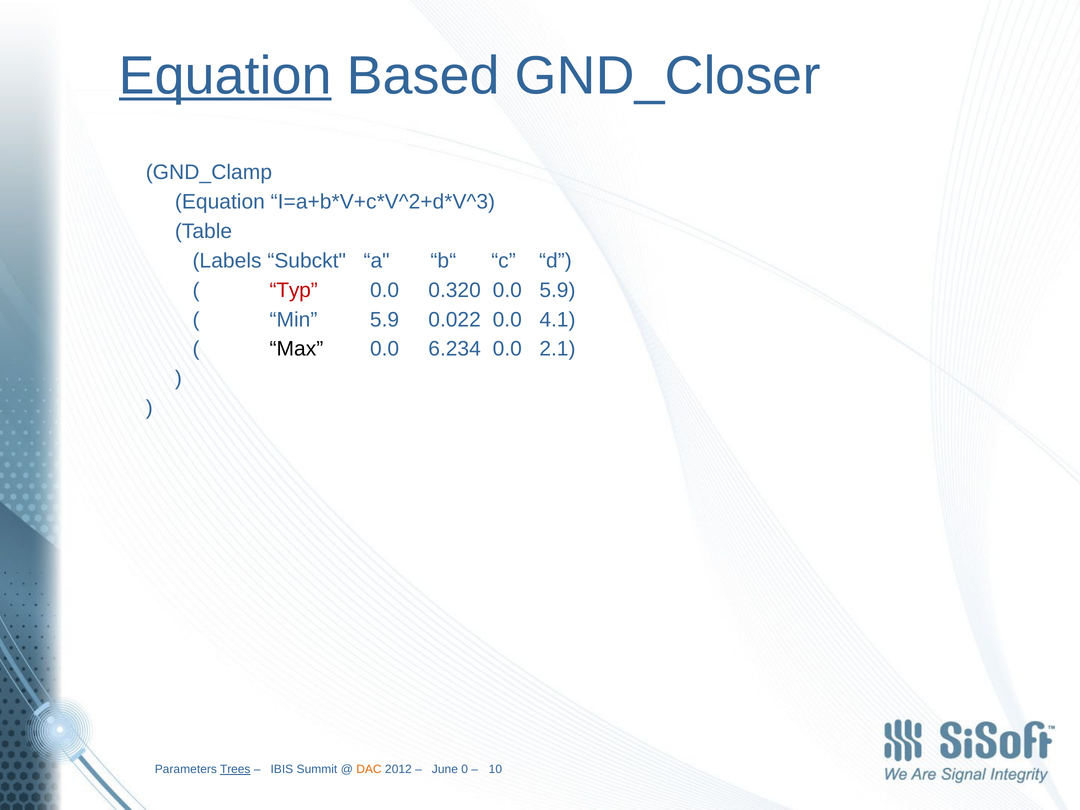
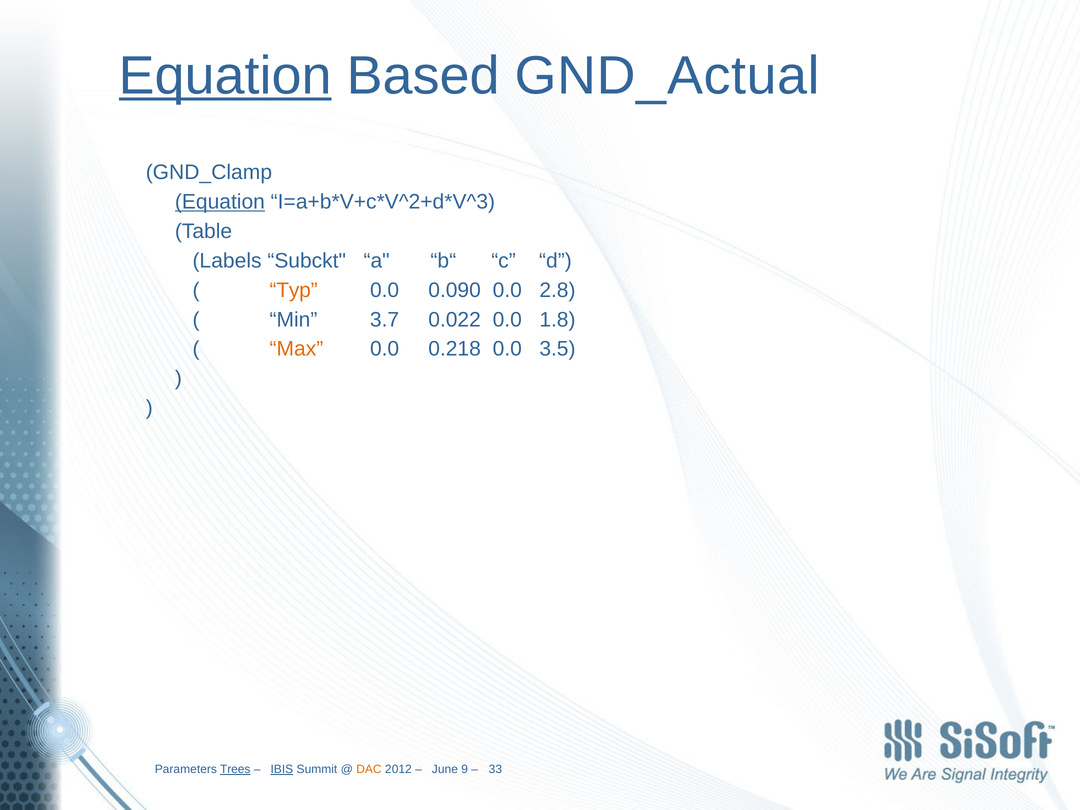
GND_Closer: GND_Closer -> GND_Actual (667, 76)
Equation underline: none -> present (220, 202)
Typ colour: red -> orange (294, 290)
0.320: 0.320 -> 0.090 (455, 290)
0.0 5.9: 5.9 -> 2.8 (557, 290)
Min 5.9: 5.9 -> 3.7 (385, 320)
4.1: 4.1 -> 1.8 (557, 320)
Max colour: black -> orange (296, 349)
6.234: 6.234 -> 0.218 (455, 349)
2.1: 2.1 -> 3.5 (557, 349)
IBIS underline: none -> present (282, 769)
0: 0 -> 9 (465, 769)
10: 10 -> 33 (495, 769)
